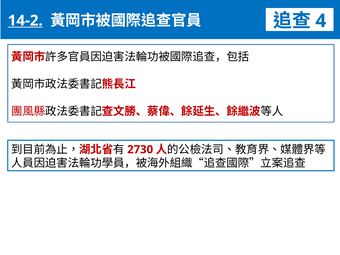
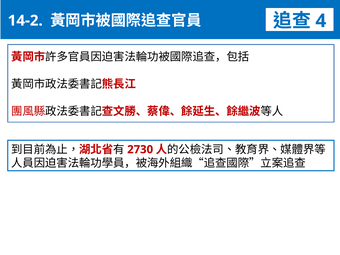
14-2 underline: present -> none (25, 21)
